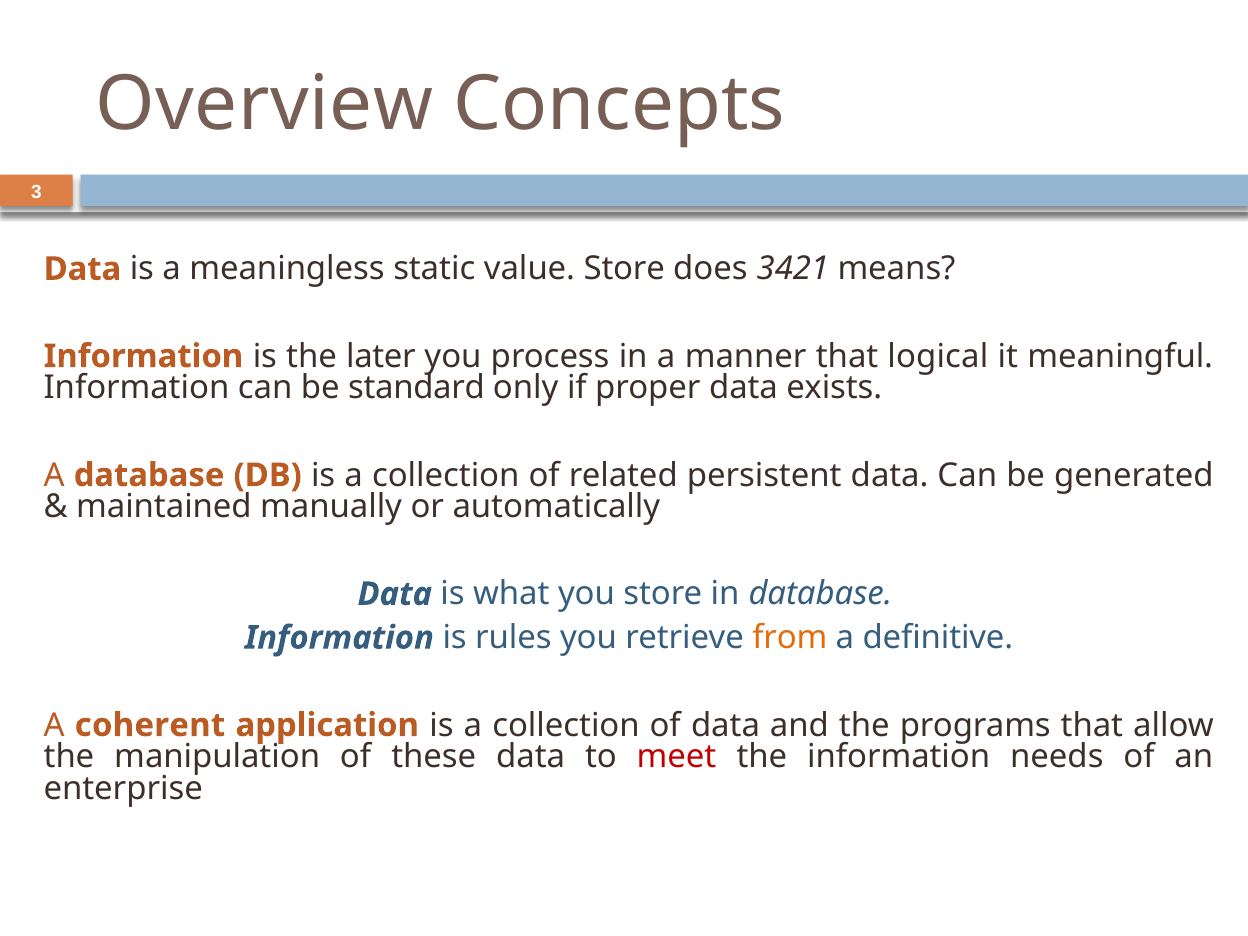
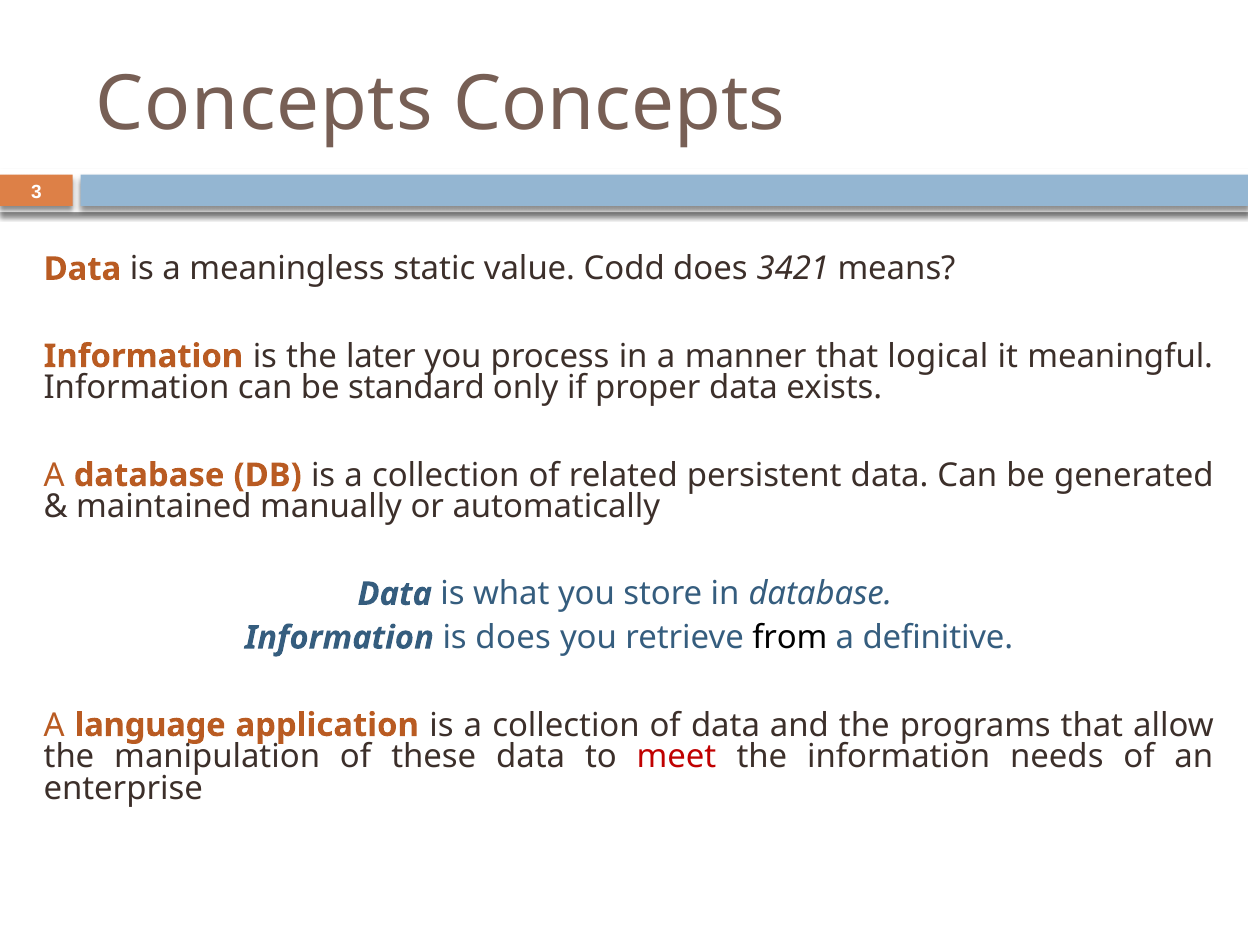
Overview: Overview -> Concepts (264, 104)
value Store: Store -> Codd (624, 269)
is rules: rules -> does (513, 638)
from colour: orange -> black (790, 638)
coherent: coherent -> language (150, 725)
